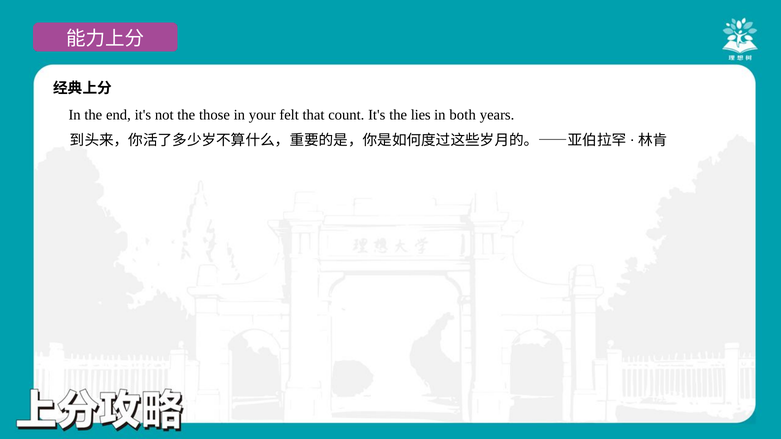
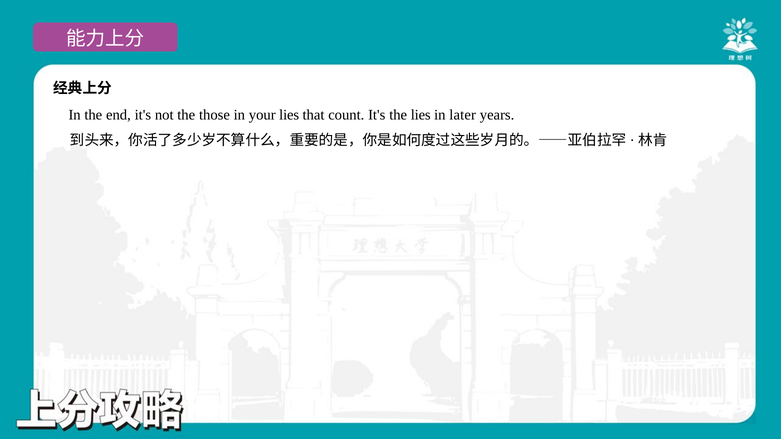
your felt: felt -> lies (289, 115)
both: both -> later (463, 115)
